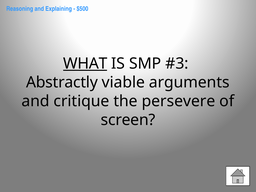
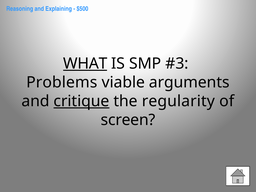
Abstractly: Abstractly -> Problems (62, 82)
critique underline: none -> present (81, 101)
persevere: persevere -> regularity (178, 101)
